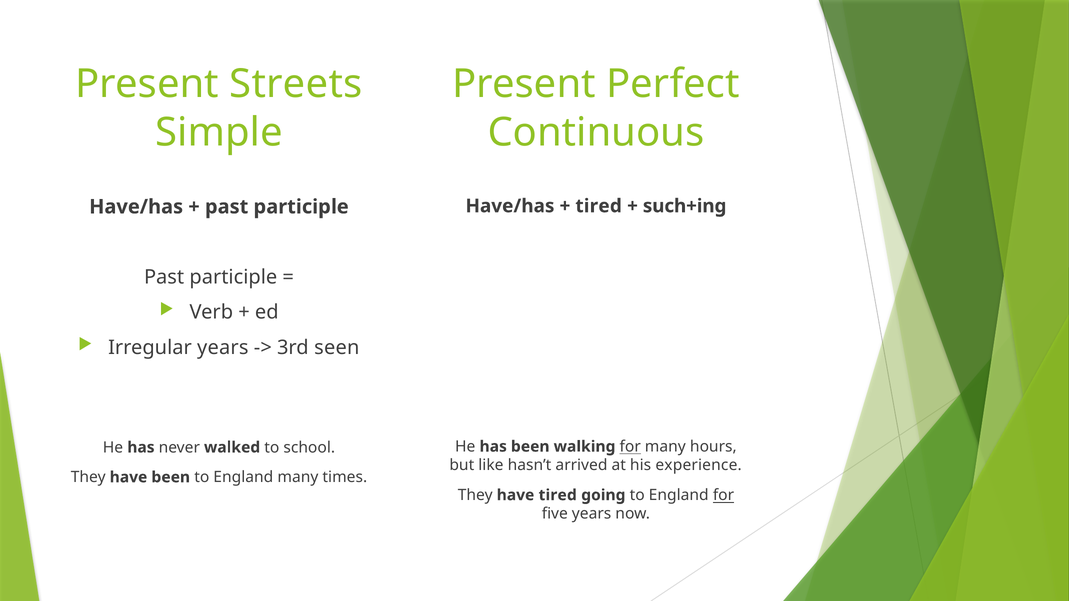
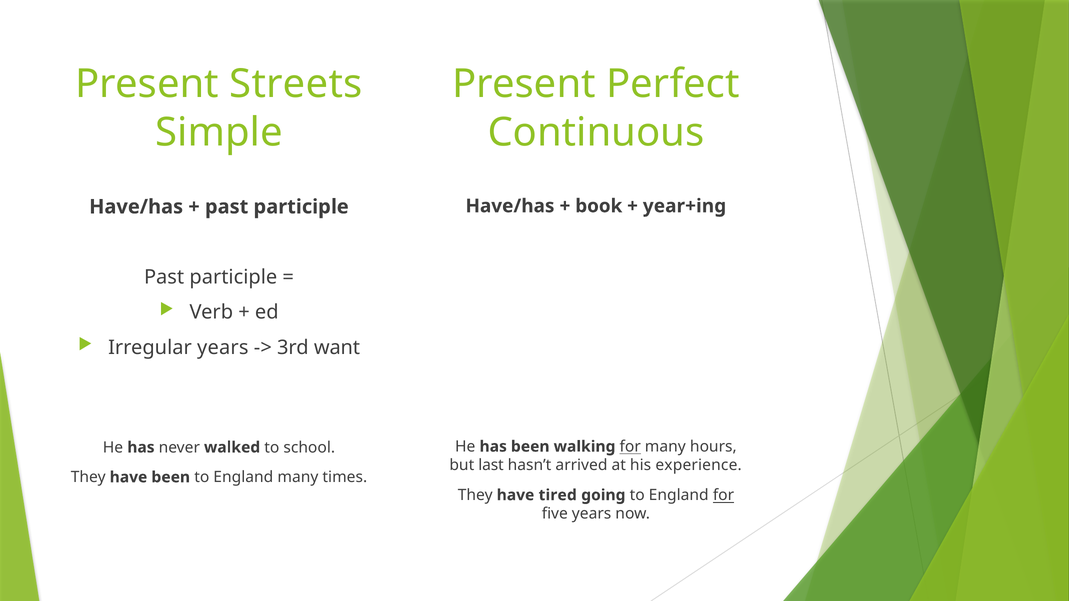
tired: tired -> book (599, 206)
such+ing: such+ing -> year+ing (685, 206)
seen: seen -> want (337, 348)
like: like -> last (491, 465)
